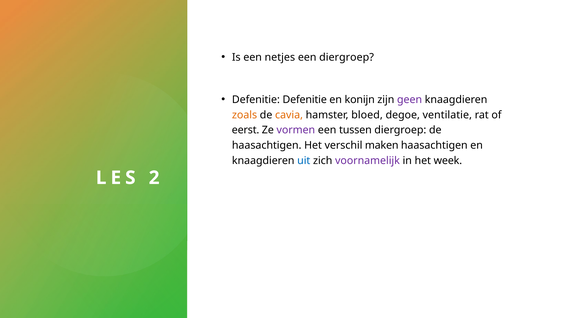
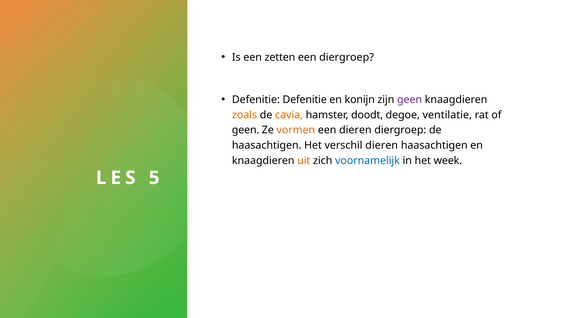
netjes: netjes -> zetten (280, 57)
bloed: bloed -> doodt (367, 115)
eerst: eerst -> geen (246, 130)
vormen colour: purple -> orange (296, 130)
een tussen: tussen -> dieren (355, 130)
verschil maken: maken -> dieren (382, 145)
uit colour: blue -> orange (304, 161)
voornamelijk colour: purple -> blue (368, 161)
2: 2 -> 5 (154, 178)
